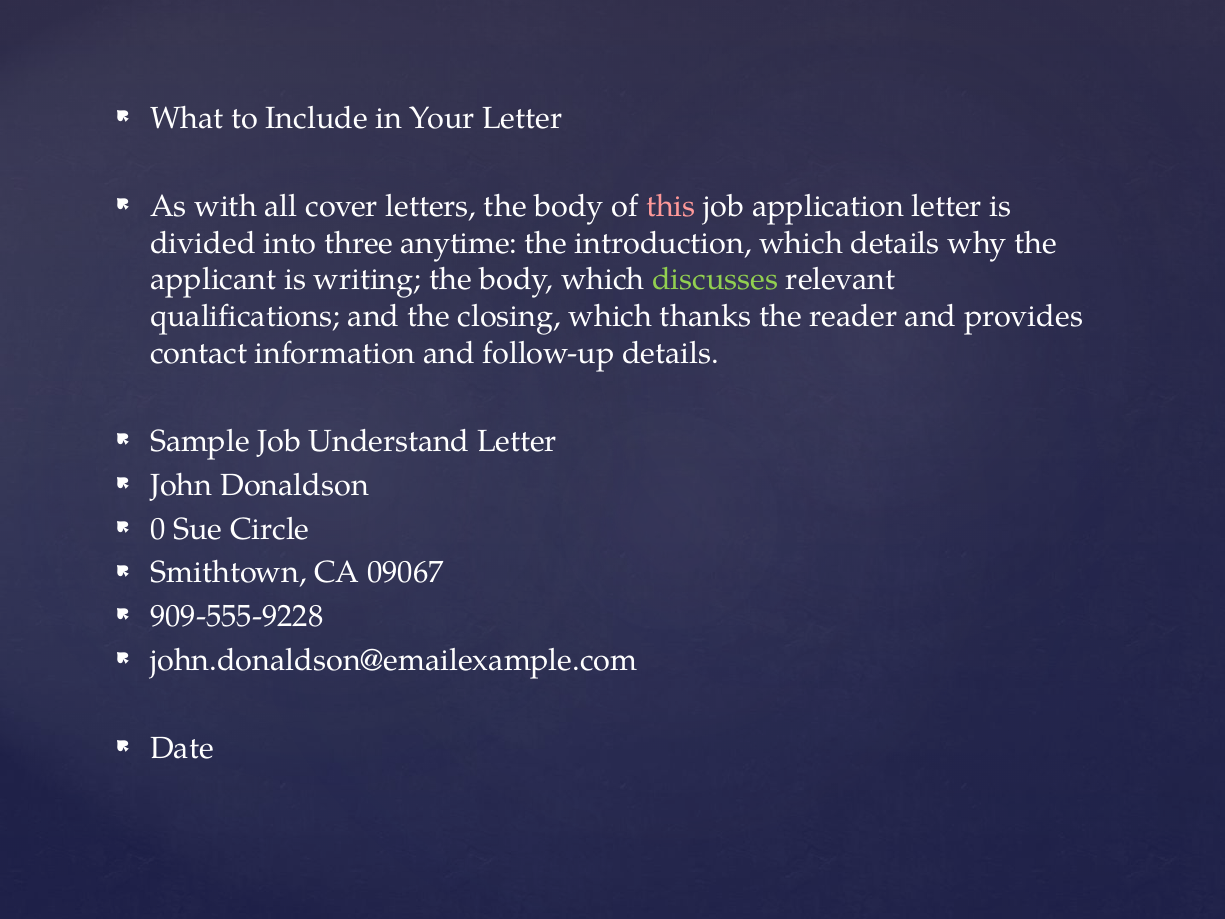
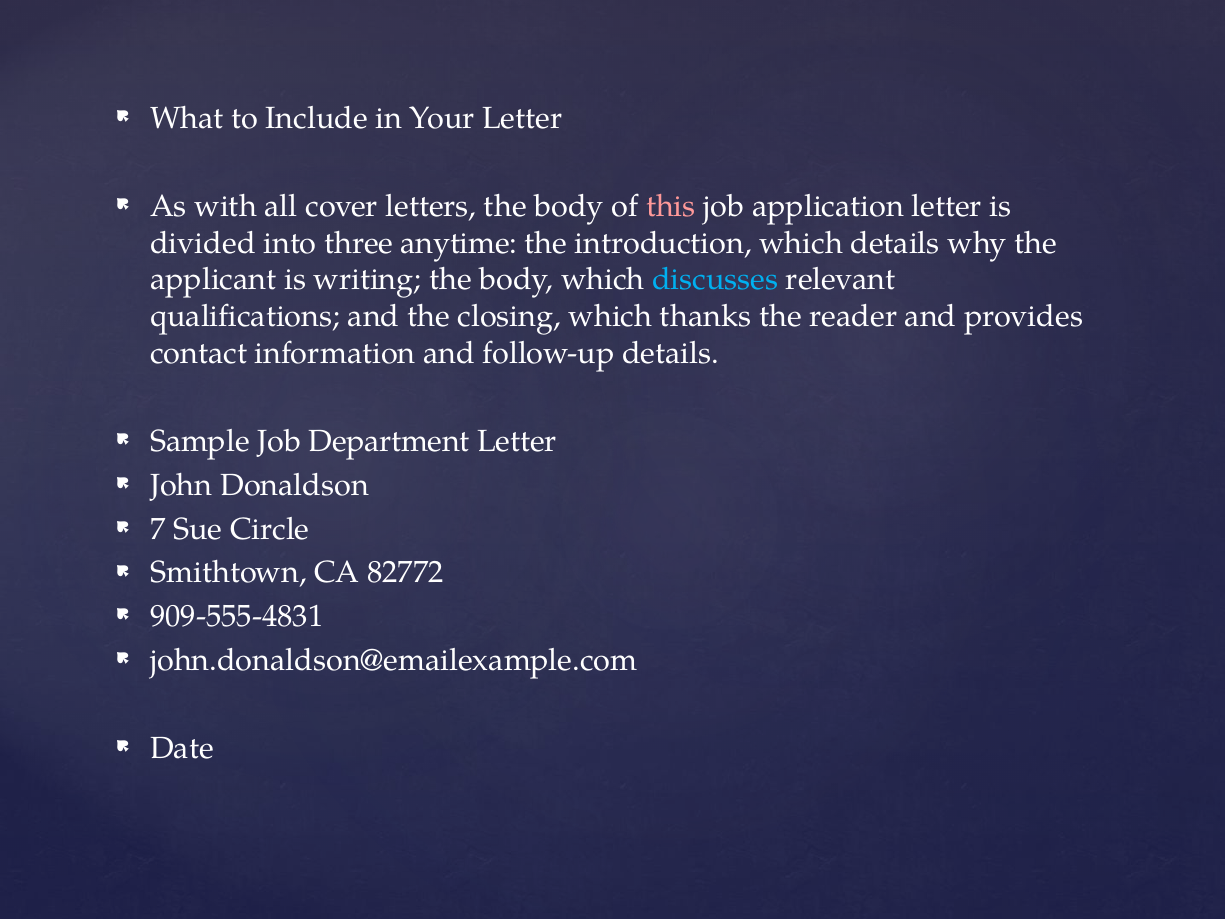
discusses colour: light green -> light blue (715, 280)
Understand: Understand -> Department (389, 441)
0: 0 -> 7 (158, 529)
09067: 09067 -> 82772 (405, 573)
909-555-9228: 909-555-9228 -> 909-555-4831 (237, 617)
